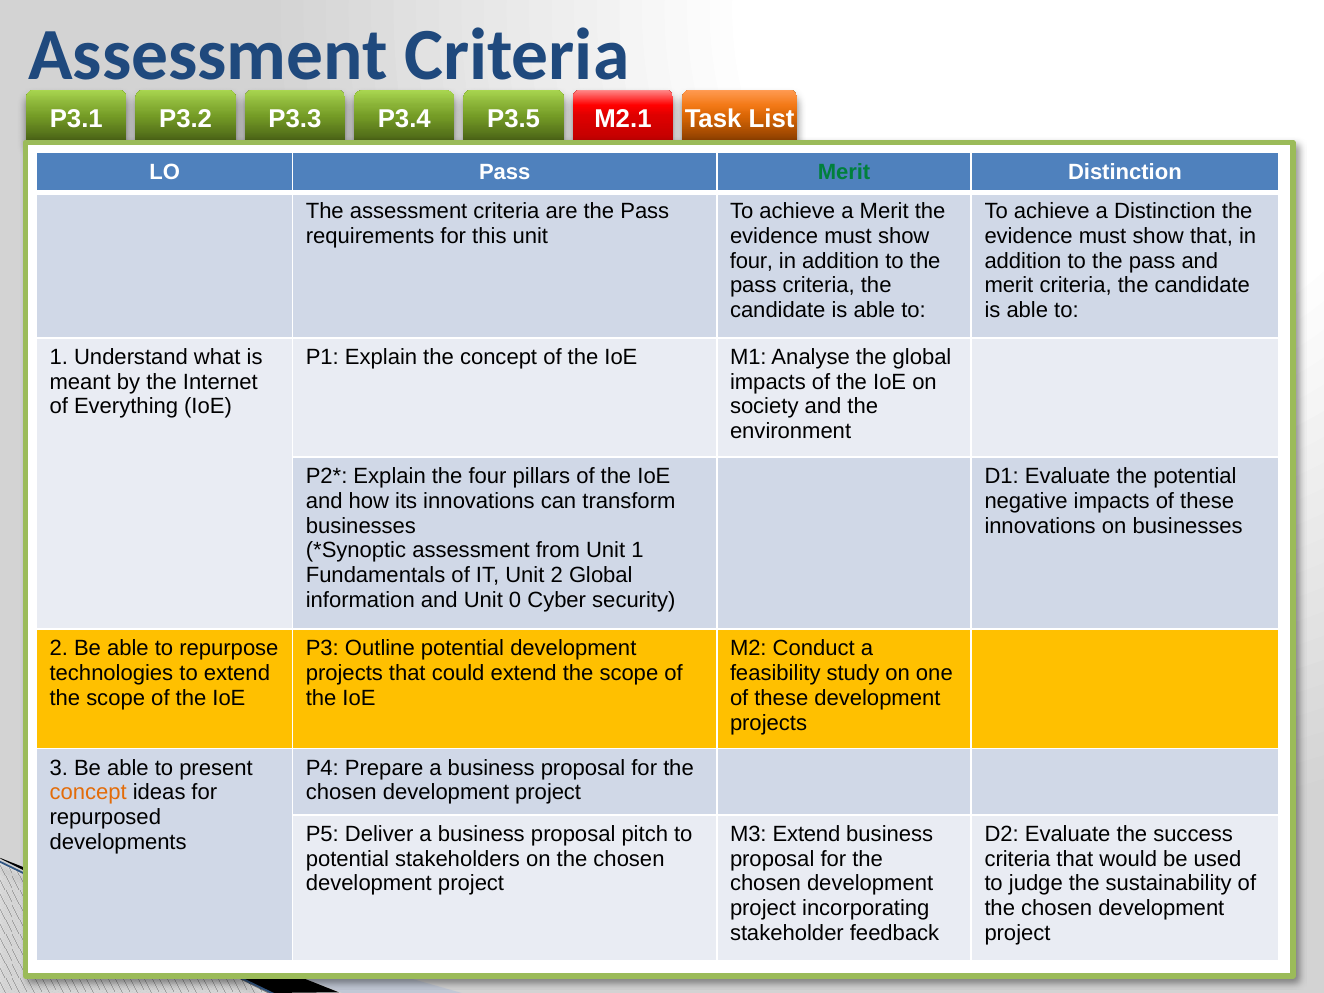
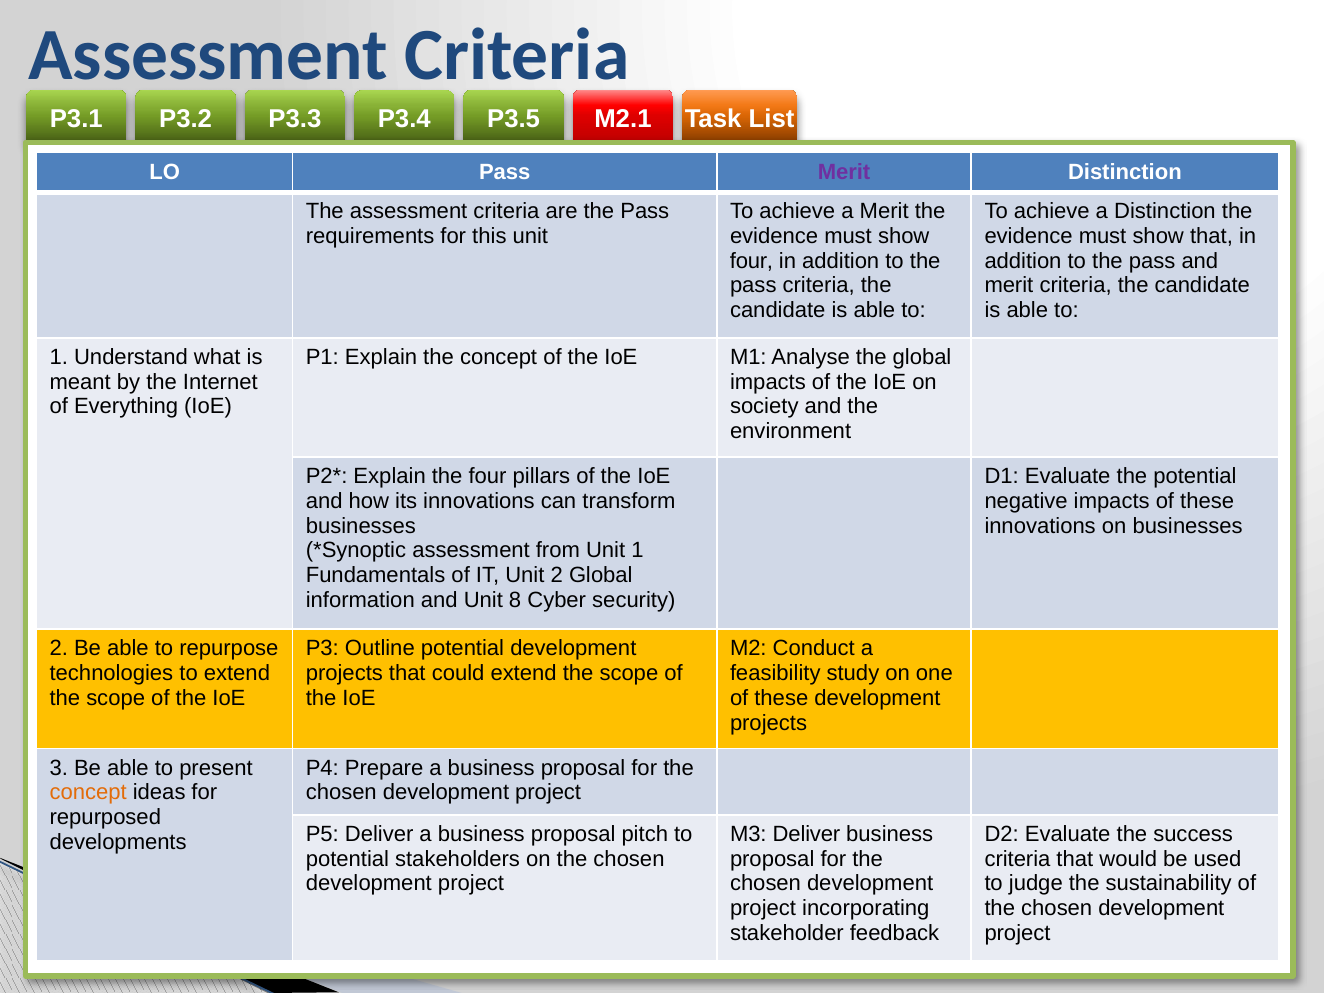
Merit colour: green -> purple (844, 172)
0: 0 -> 8 (515, 600)
M3 Extend: Extend -> Deliver (807, 834)
